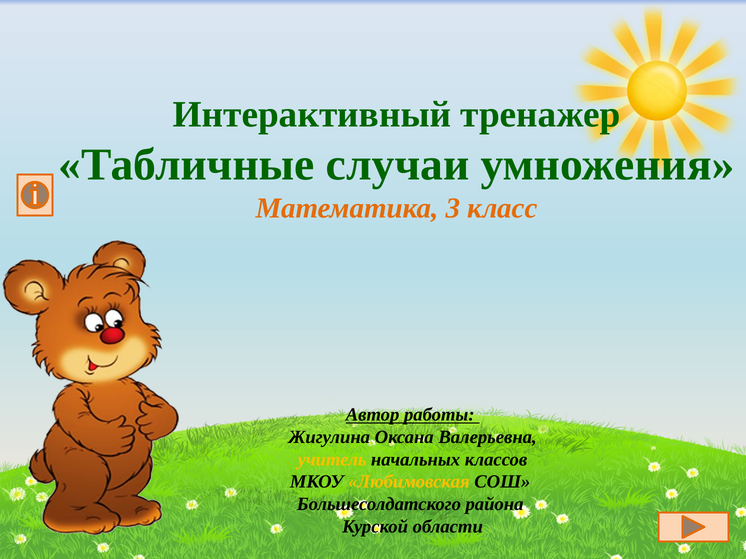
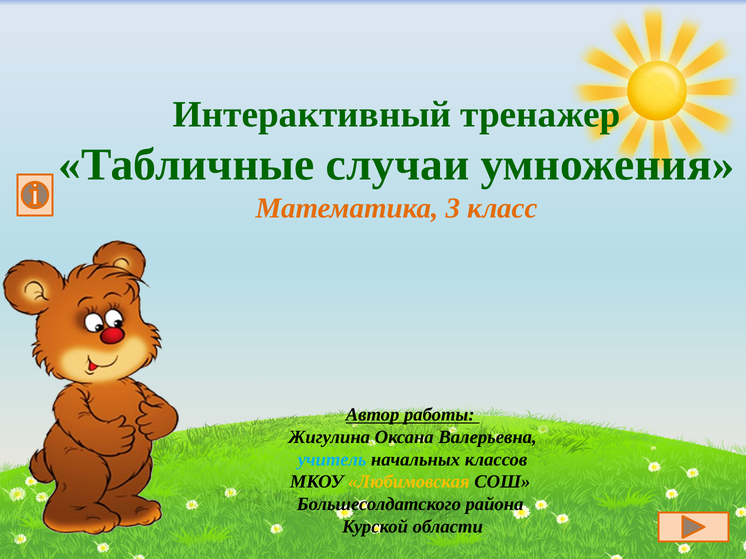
учитель colour: yellow -> light blue (332, 460)
